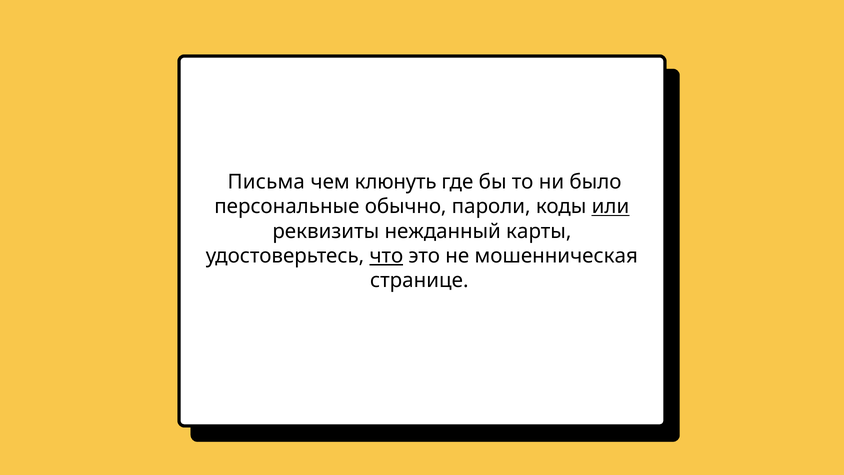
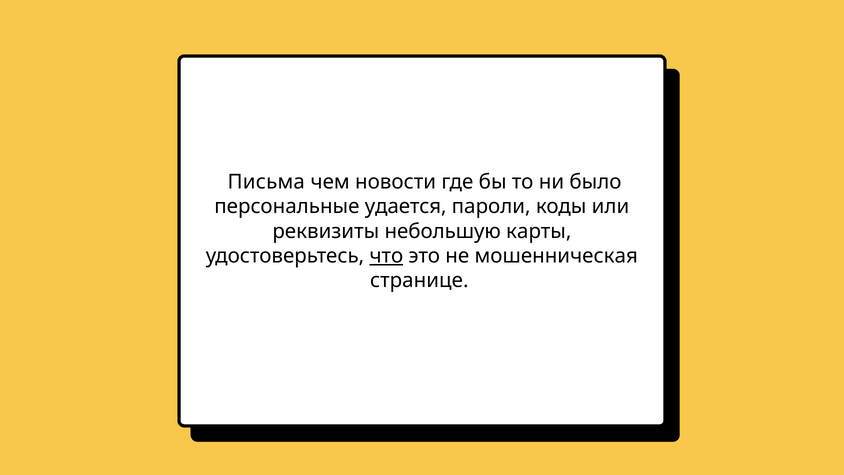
клюнуть: клюнуть -> новости (396, 182)
обычно: обычно -> удaется (406, 207)
или underline: present -> none (611, 207)
нежданный: нежданный -> небольшую (443, 231)
